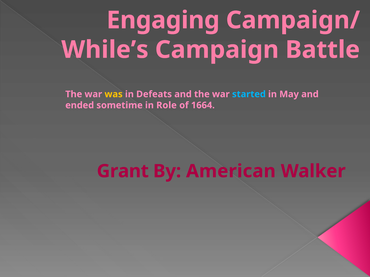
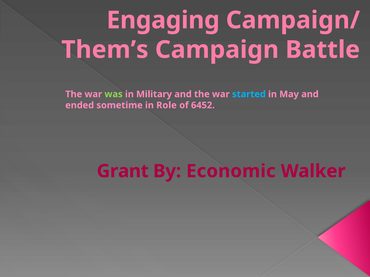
While’s: While’s -> Them’s (105, 50)
was colour: yellow -> light green (114, 94)
Defeats: Defeats -> Military (154, 94)
1664: 1664 -> 6452 (203, 105)
American: American -> Economic (231, 171)
